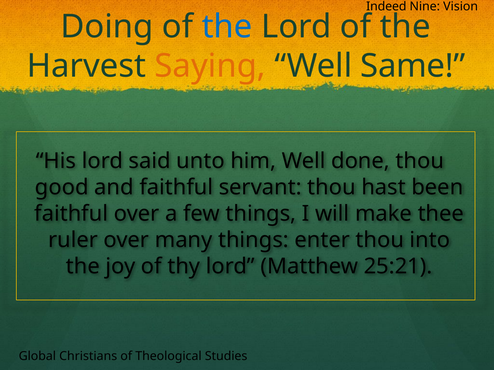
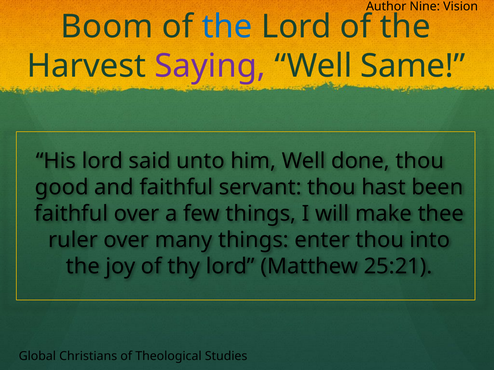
Indeed: Indeed -> Author (386, 7)
Doing: Doing -> Boom (107, 27)
Saying colour: orange -> purple (210, 66)
